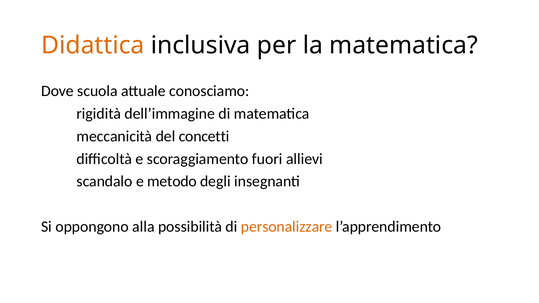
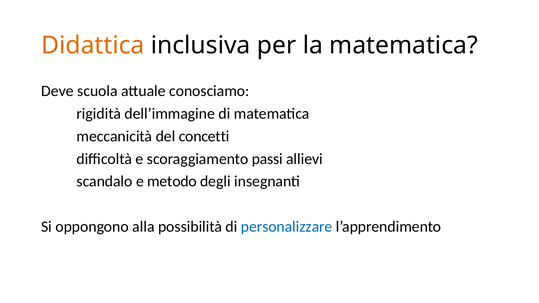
Dove: Dove -> Deve (57, 91)
fuori: fuori -> passi (267, 159)
personalizzare colour: orange -> blue (287, 227)
